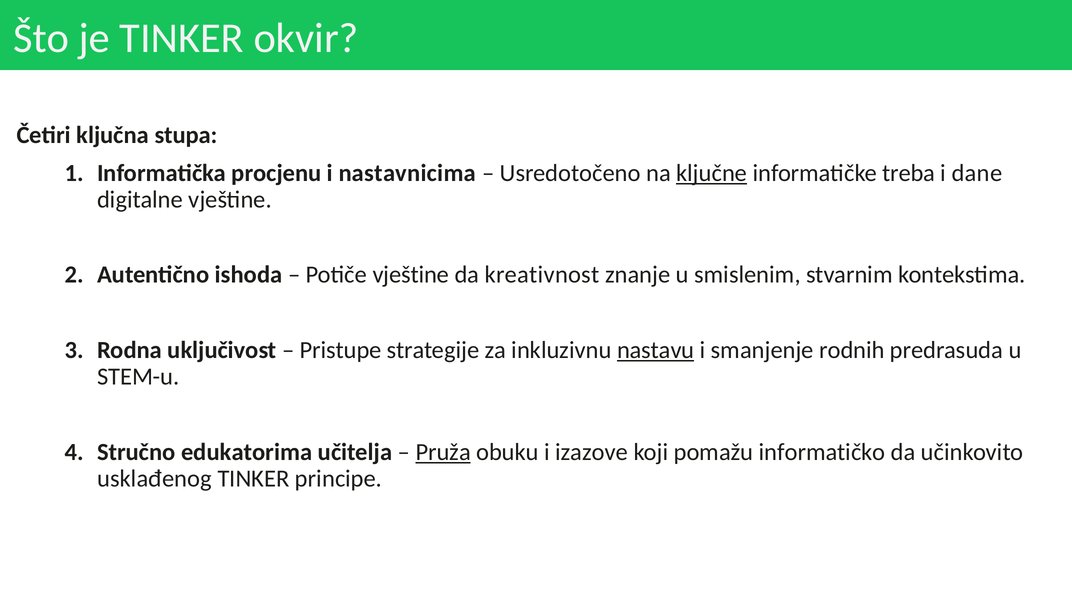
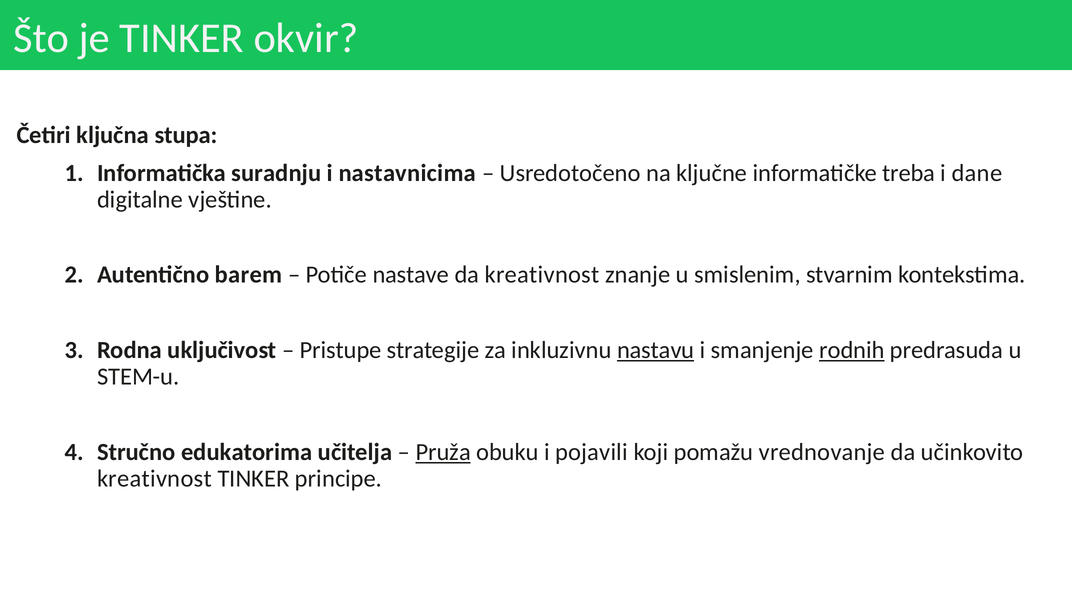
procjenu: procjenu -> suradnju (276, 173)
ključne underline: present -> none (712, 173)
ishoda: ishoda -> barem (249, 275)
Potiče vještine: vještine -> nastave (411, 275)
rodnih underline: none -> present (852, 350)
izazove: izazove -> pojavili (592, 452)
informatičko: informatičko -> vrednovanje (822, 452)
usklađenog: usklađenog -> kreativnost (154, 479)
